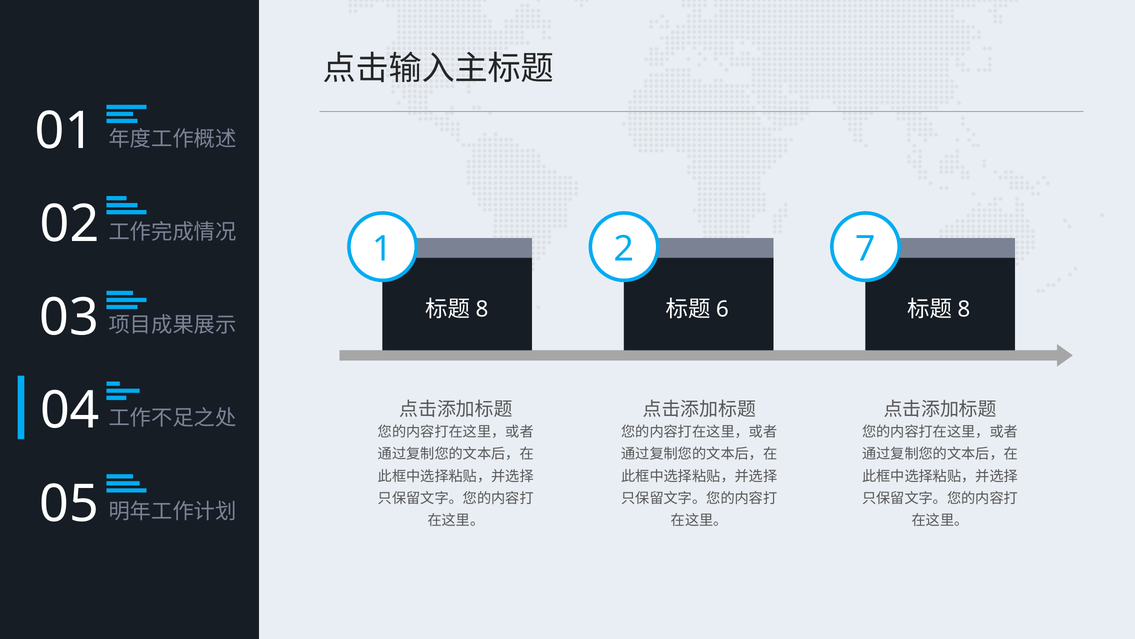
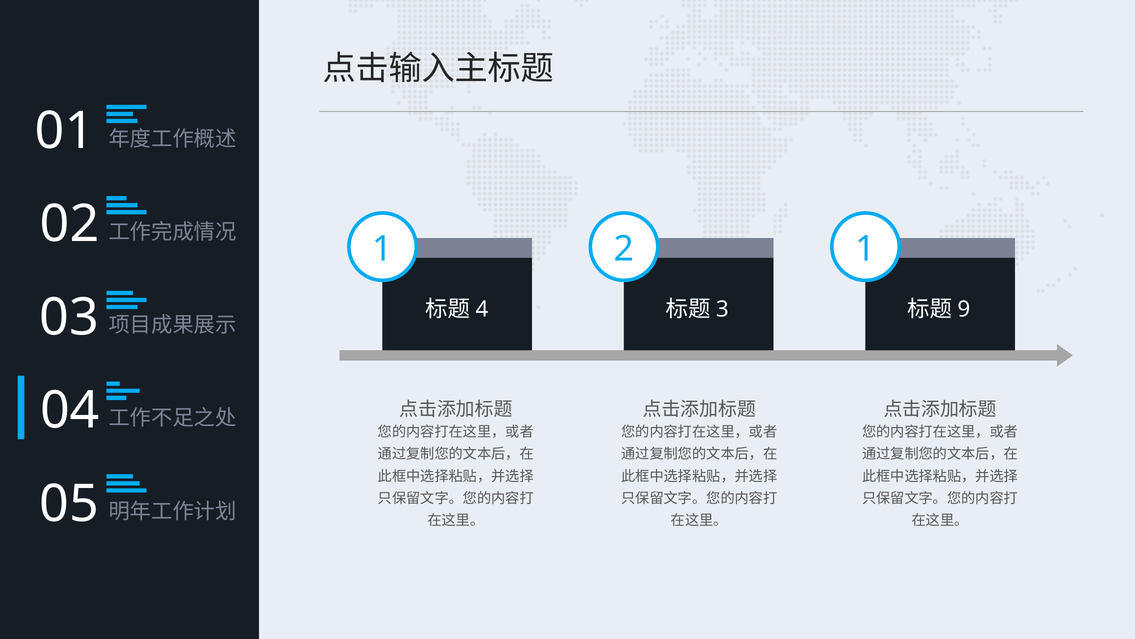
1 7: 7 -> 1 (865, 249)
8: 8 -> 4 (482, 309)
6: 6 -> 3 (722, 309)
8: 8 -> 9 (964, 309)
